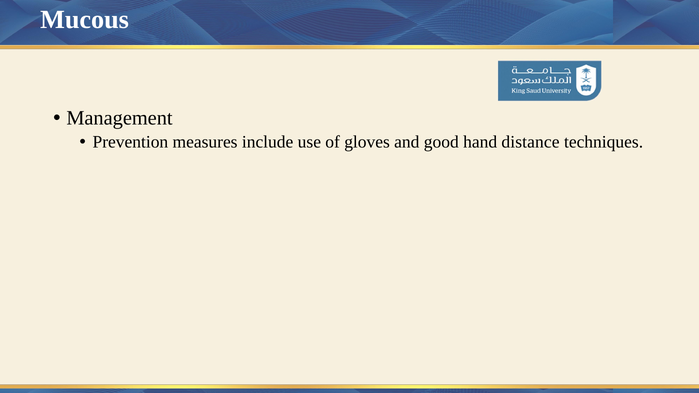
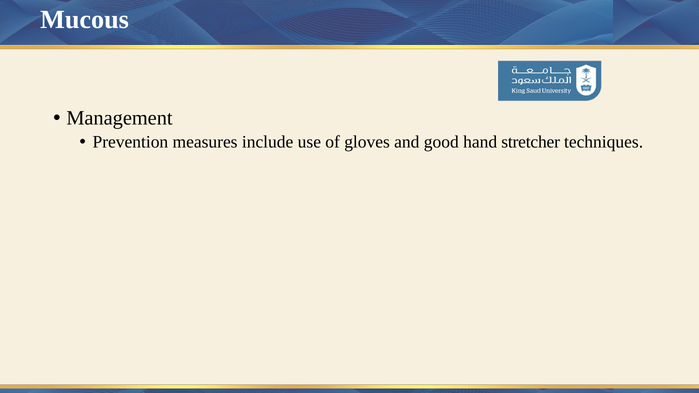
distance: distance -> stretcher (531, 142)
